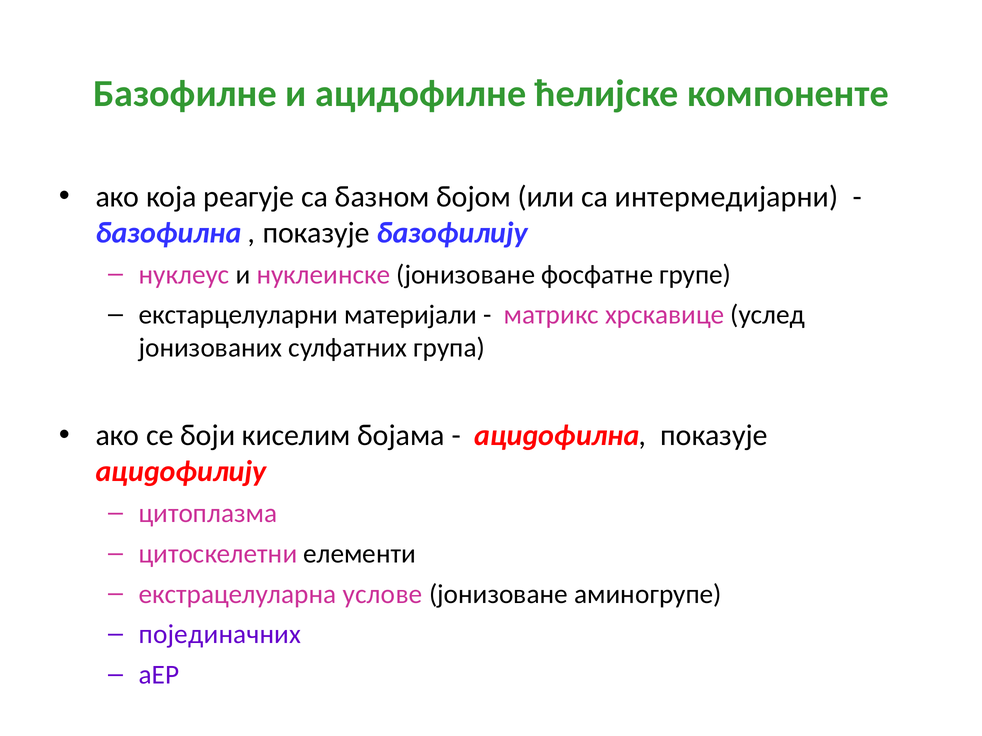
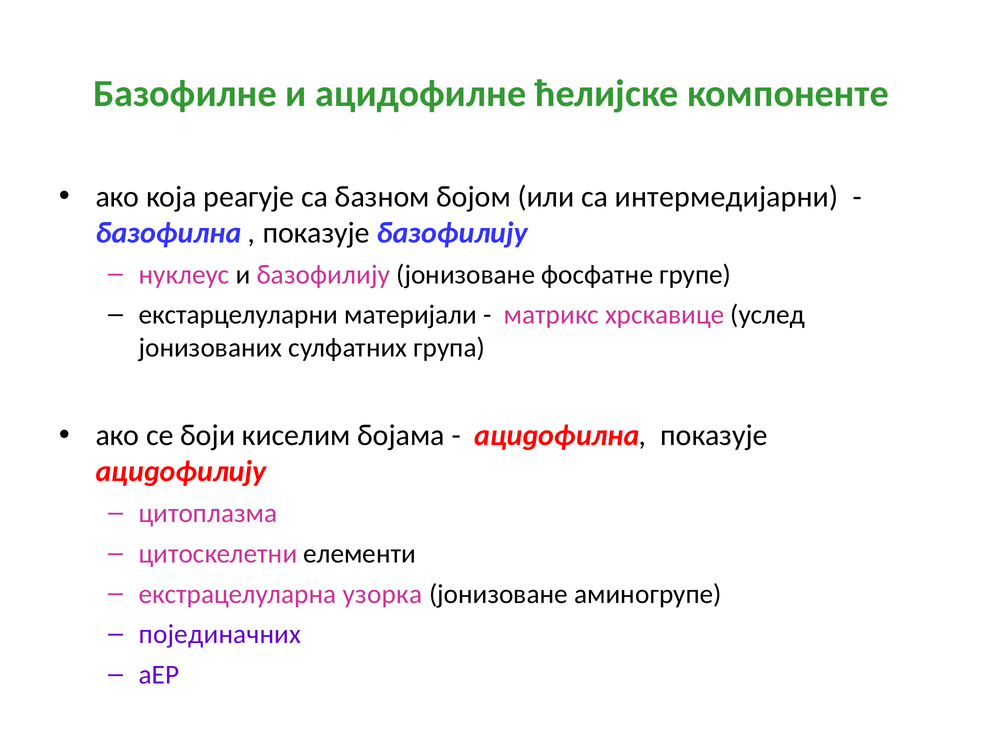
и нуклеинске: нуклеинске -> базофилију (323, 275)
услове: услове -> узорка (382, 594)
